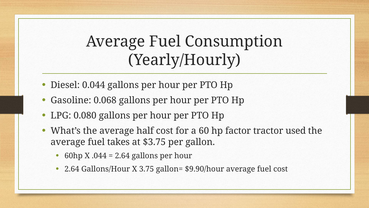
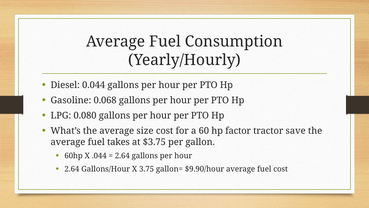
half: half -> size (145, 131)
used: used -> save (296, 131)
